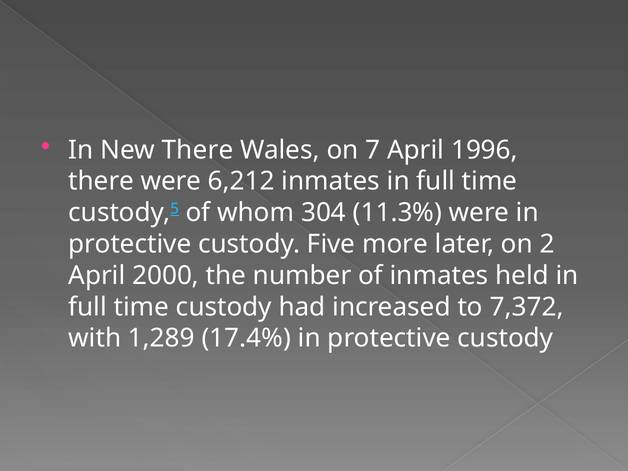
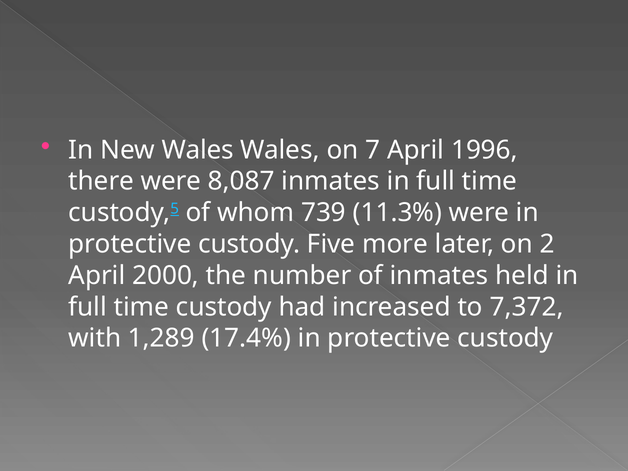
New There: There -> Wales (198, 150)
6,212: 6,212 -> 8,087 (241, 181)
304: 304 -> 739 (323, 213)
